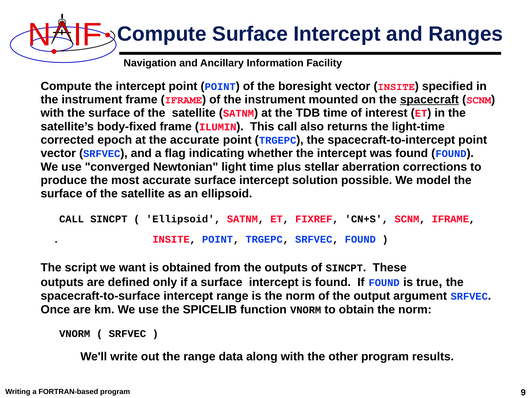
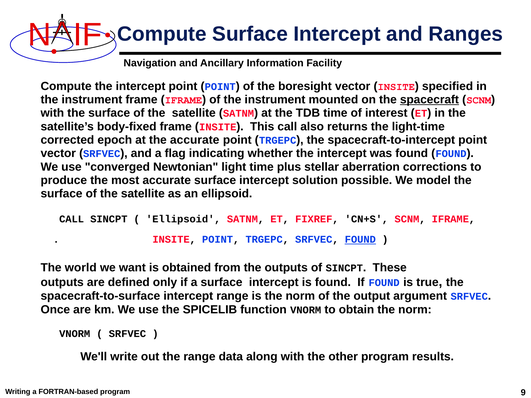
ILUMIN: ILUMIN -> INSITE (218, 127)
FOUND underline: none -> present (360, 240)
script: script -> world (81, 268)
